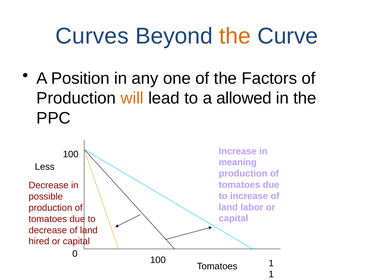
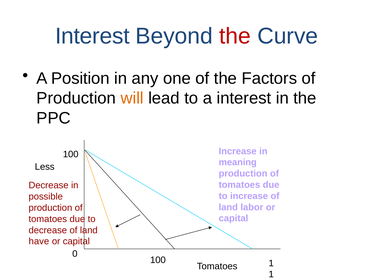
Curves: Curves -> Interest (92, 36)
the colour: orange -> red (235, 36)
a allowed: allowed -> interest (244, 98)
hired: hired -> have (39, 242)
